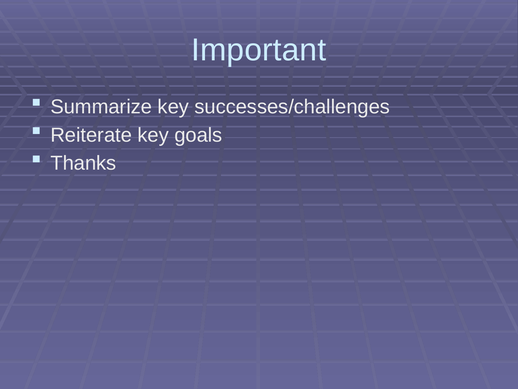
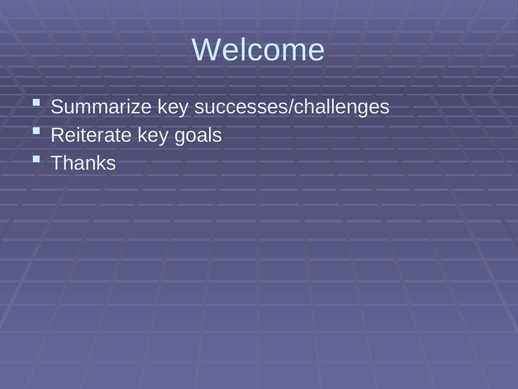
Important: Important -> Welcome (259, 50)
